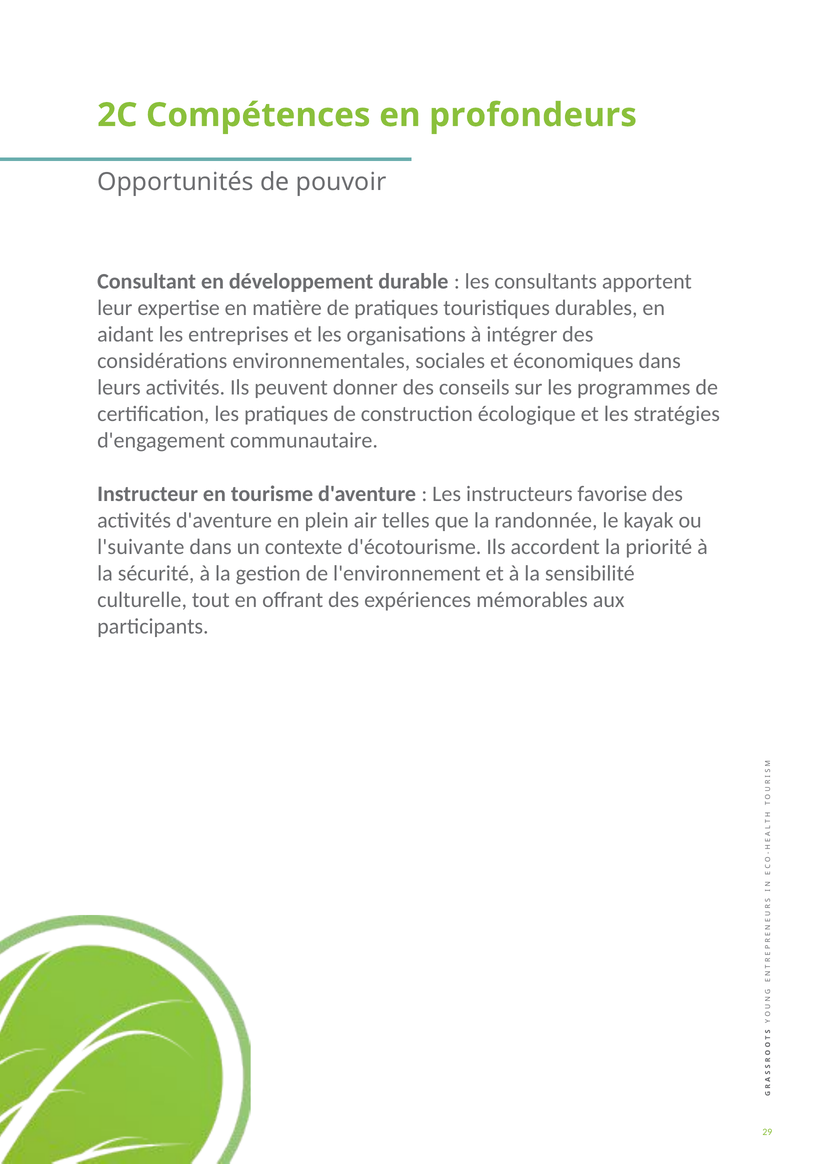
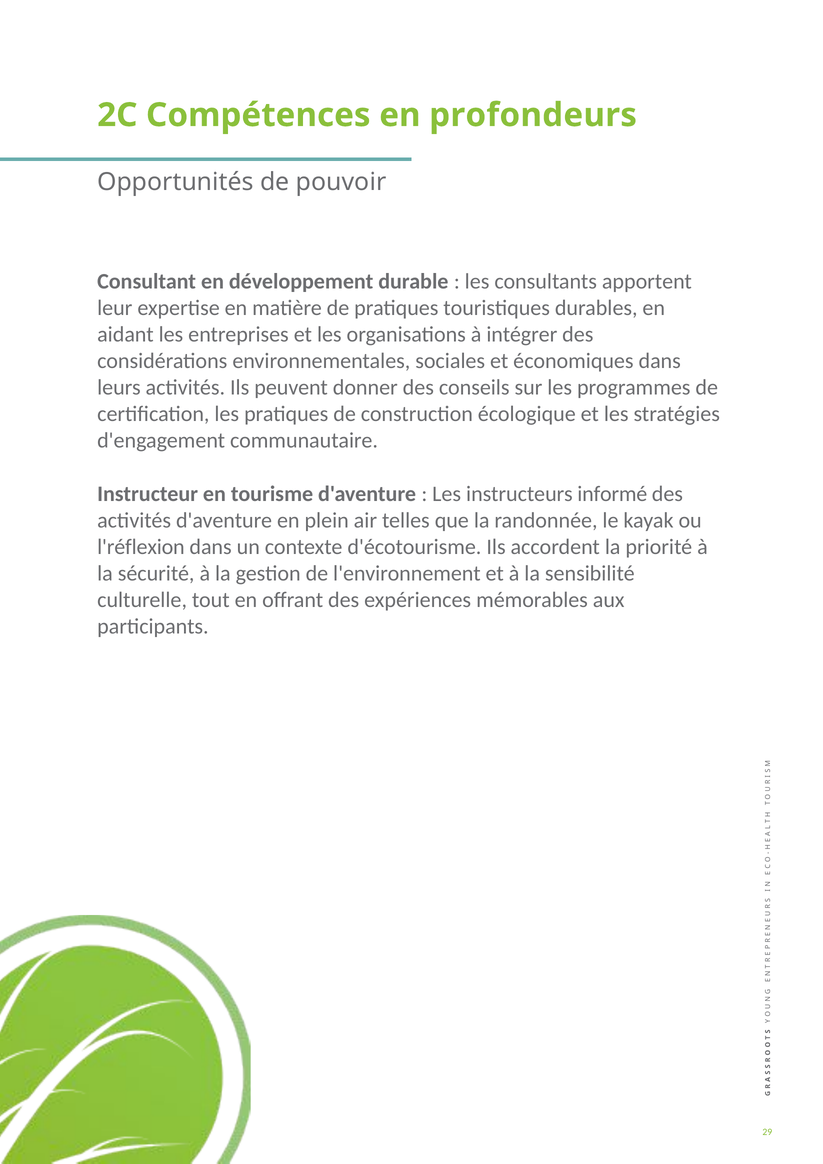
favorise: favorise -> informé (612, 494)
l'suivante: l'suivante -> l'réflexion (141, 547)
